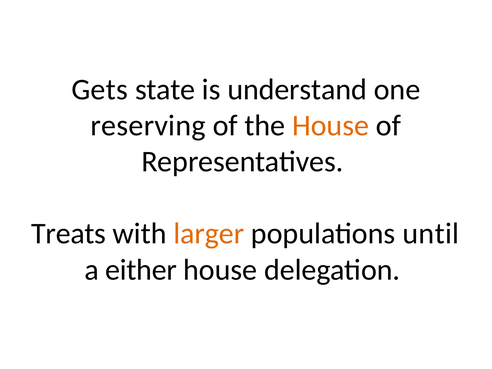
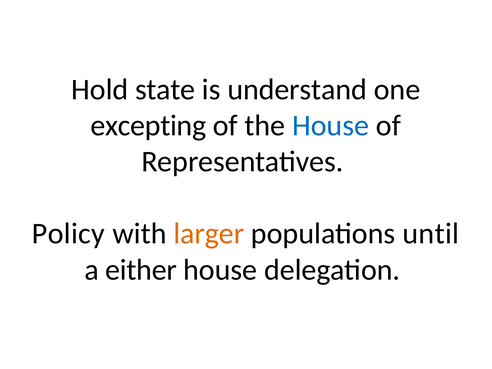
Gets: Gets -> Hold (100, 89)
reserving: reserving -> excepting (148, 126)
House colour: orange -> blue (331, 126)
Treats: Treats -> Policy (68, 234)
